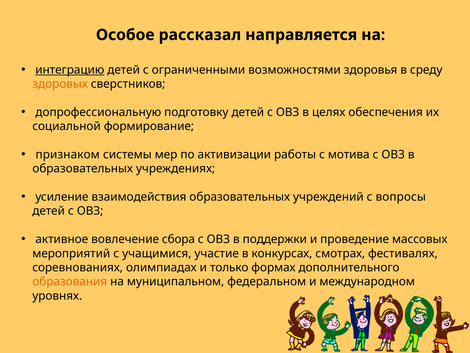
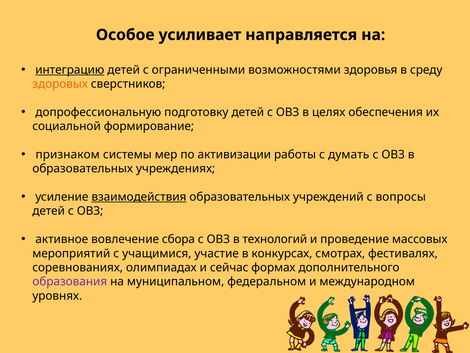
рассказал: рассказал -> усиливает (200, 35)
мотива: мотива -> думать (349, 154)
взаимодействия underline: none -> present (139, 197)
поддержки: поддержки -> технологий (275, 239)
только: только -> сейчас (229, 267)
образования colour: orange -> purple (70, 281)
